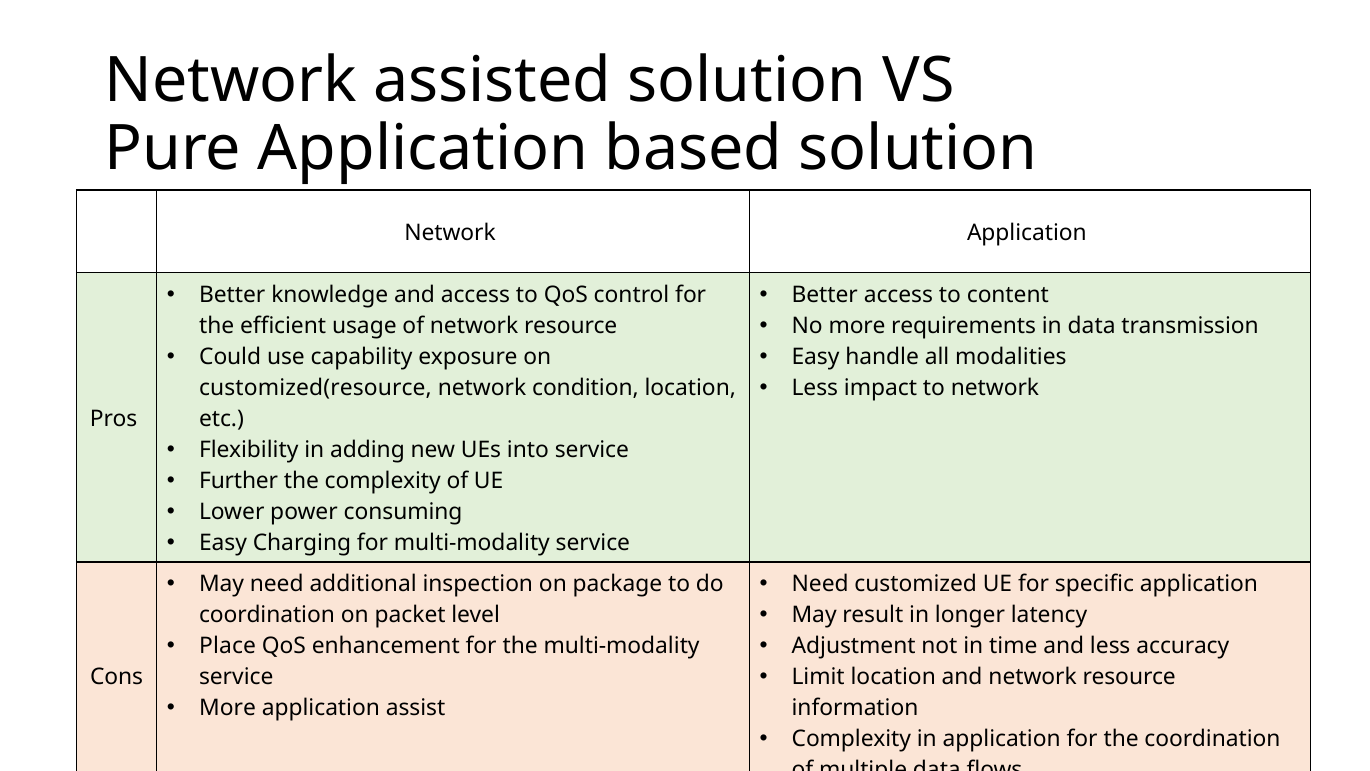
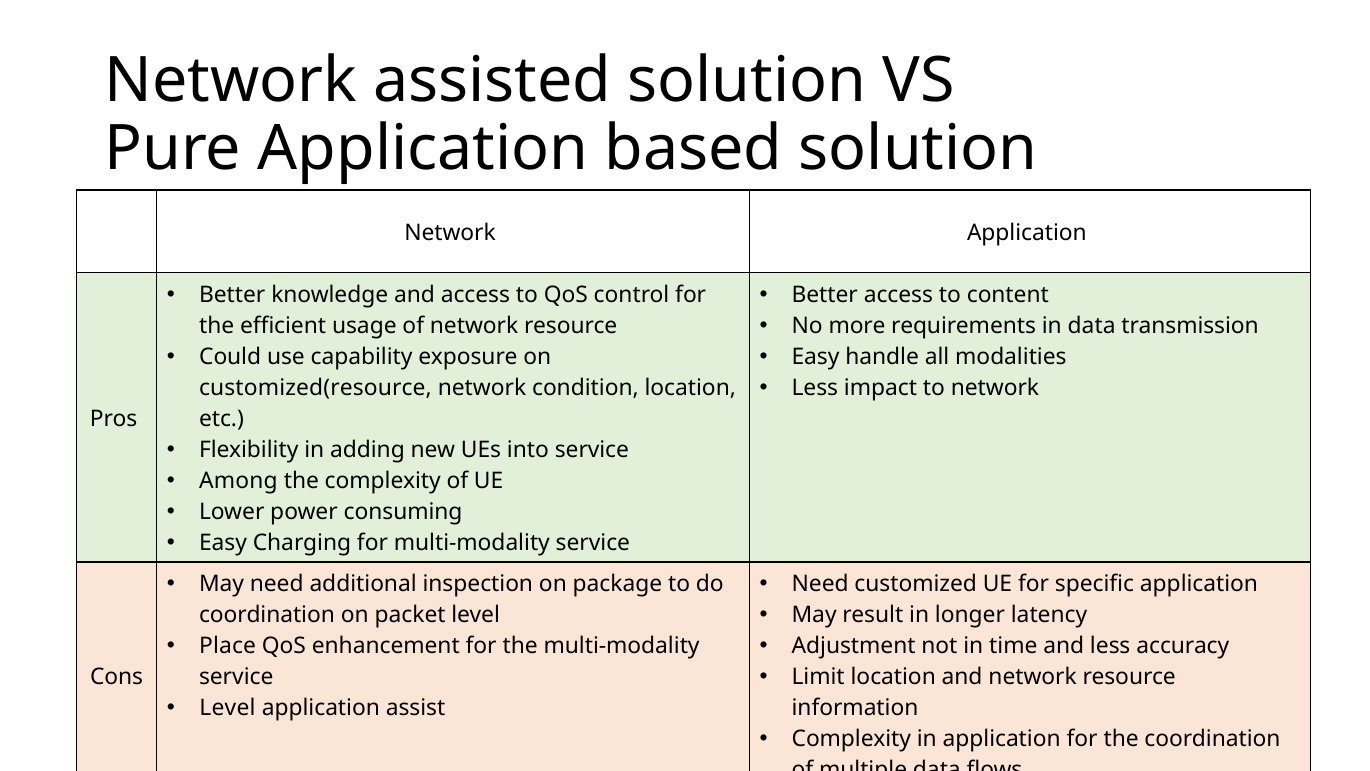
Further: Further -> Among (238, 480)
More: More -> Level (227, 708)
